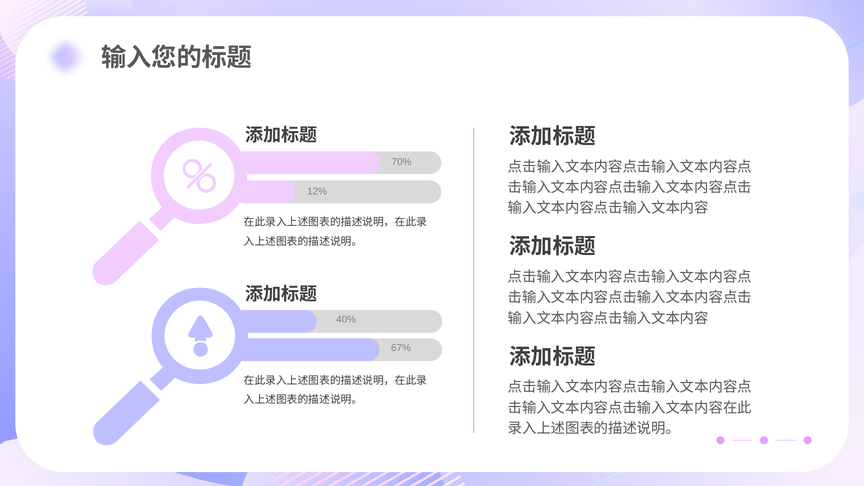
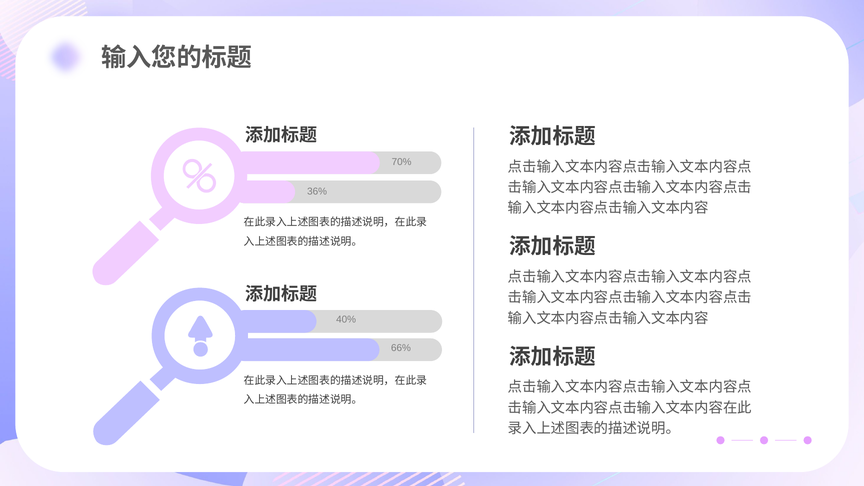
12%: 12% -> 36% (317, 192)
67%: 67% -> 66% (401, 348)
